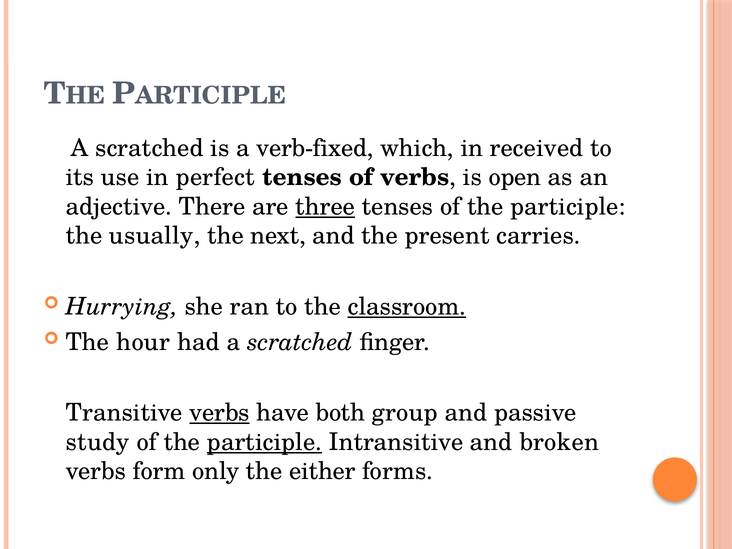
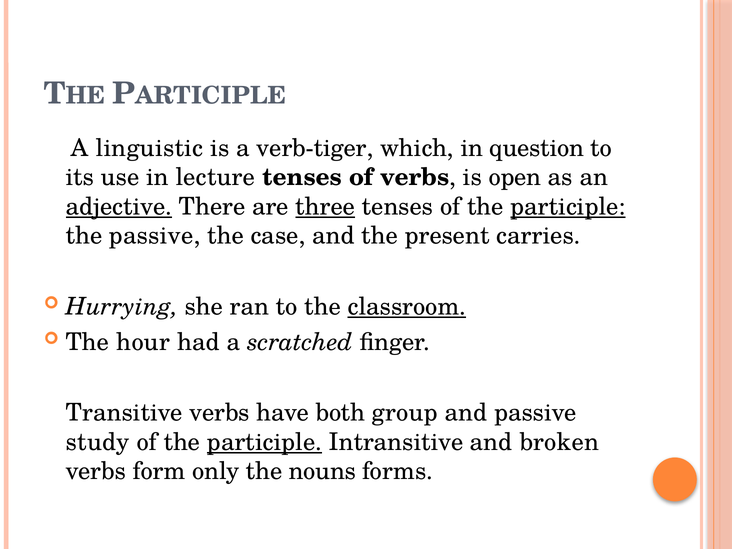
scratched: scratched -> linguistic (149, 148)
verb-fixed: verb-fixed -> verb-tiger (315, 148)
received: received -> question (537, 148)
perfect: perfect -> lecture (215, 177)
adjective underline: none -> present (119, 207)
participle underline: none -> present (568, 207)
the usually: usually -> passive (155, 236)
next: next -> case (278, 236)
verbs underline: present -> none (220, 413)
either: either -> nouns (322, 471)
